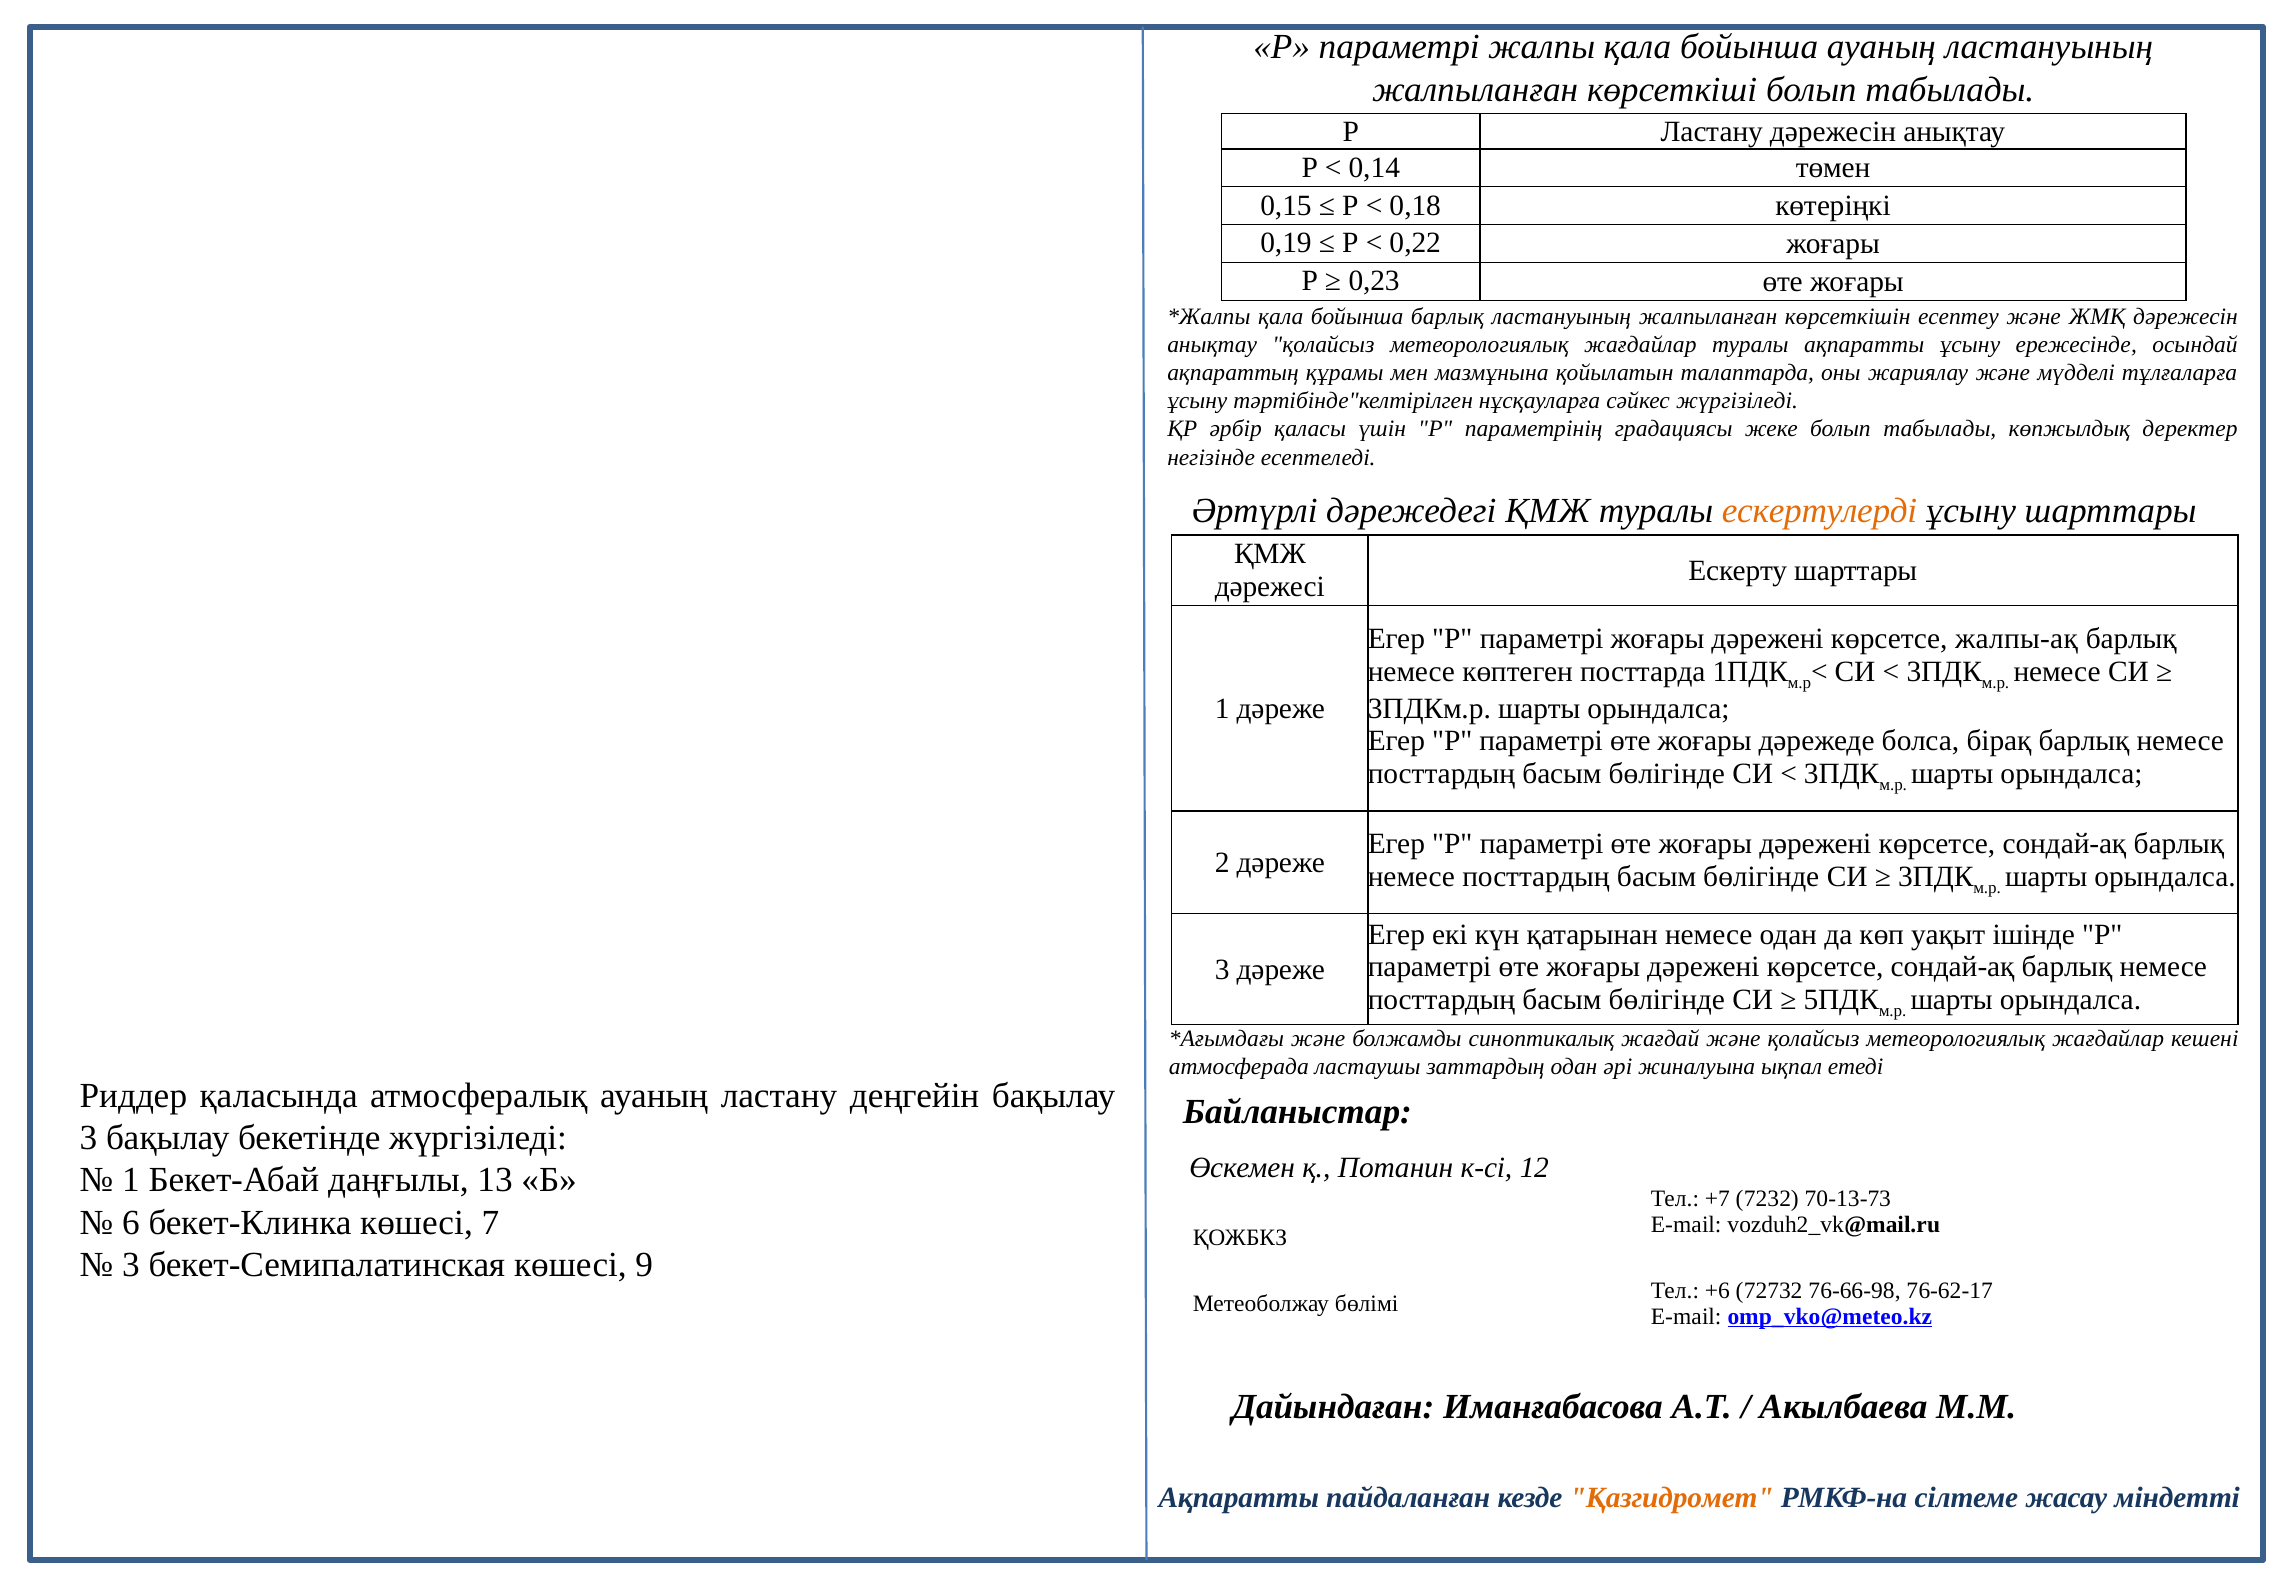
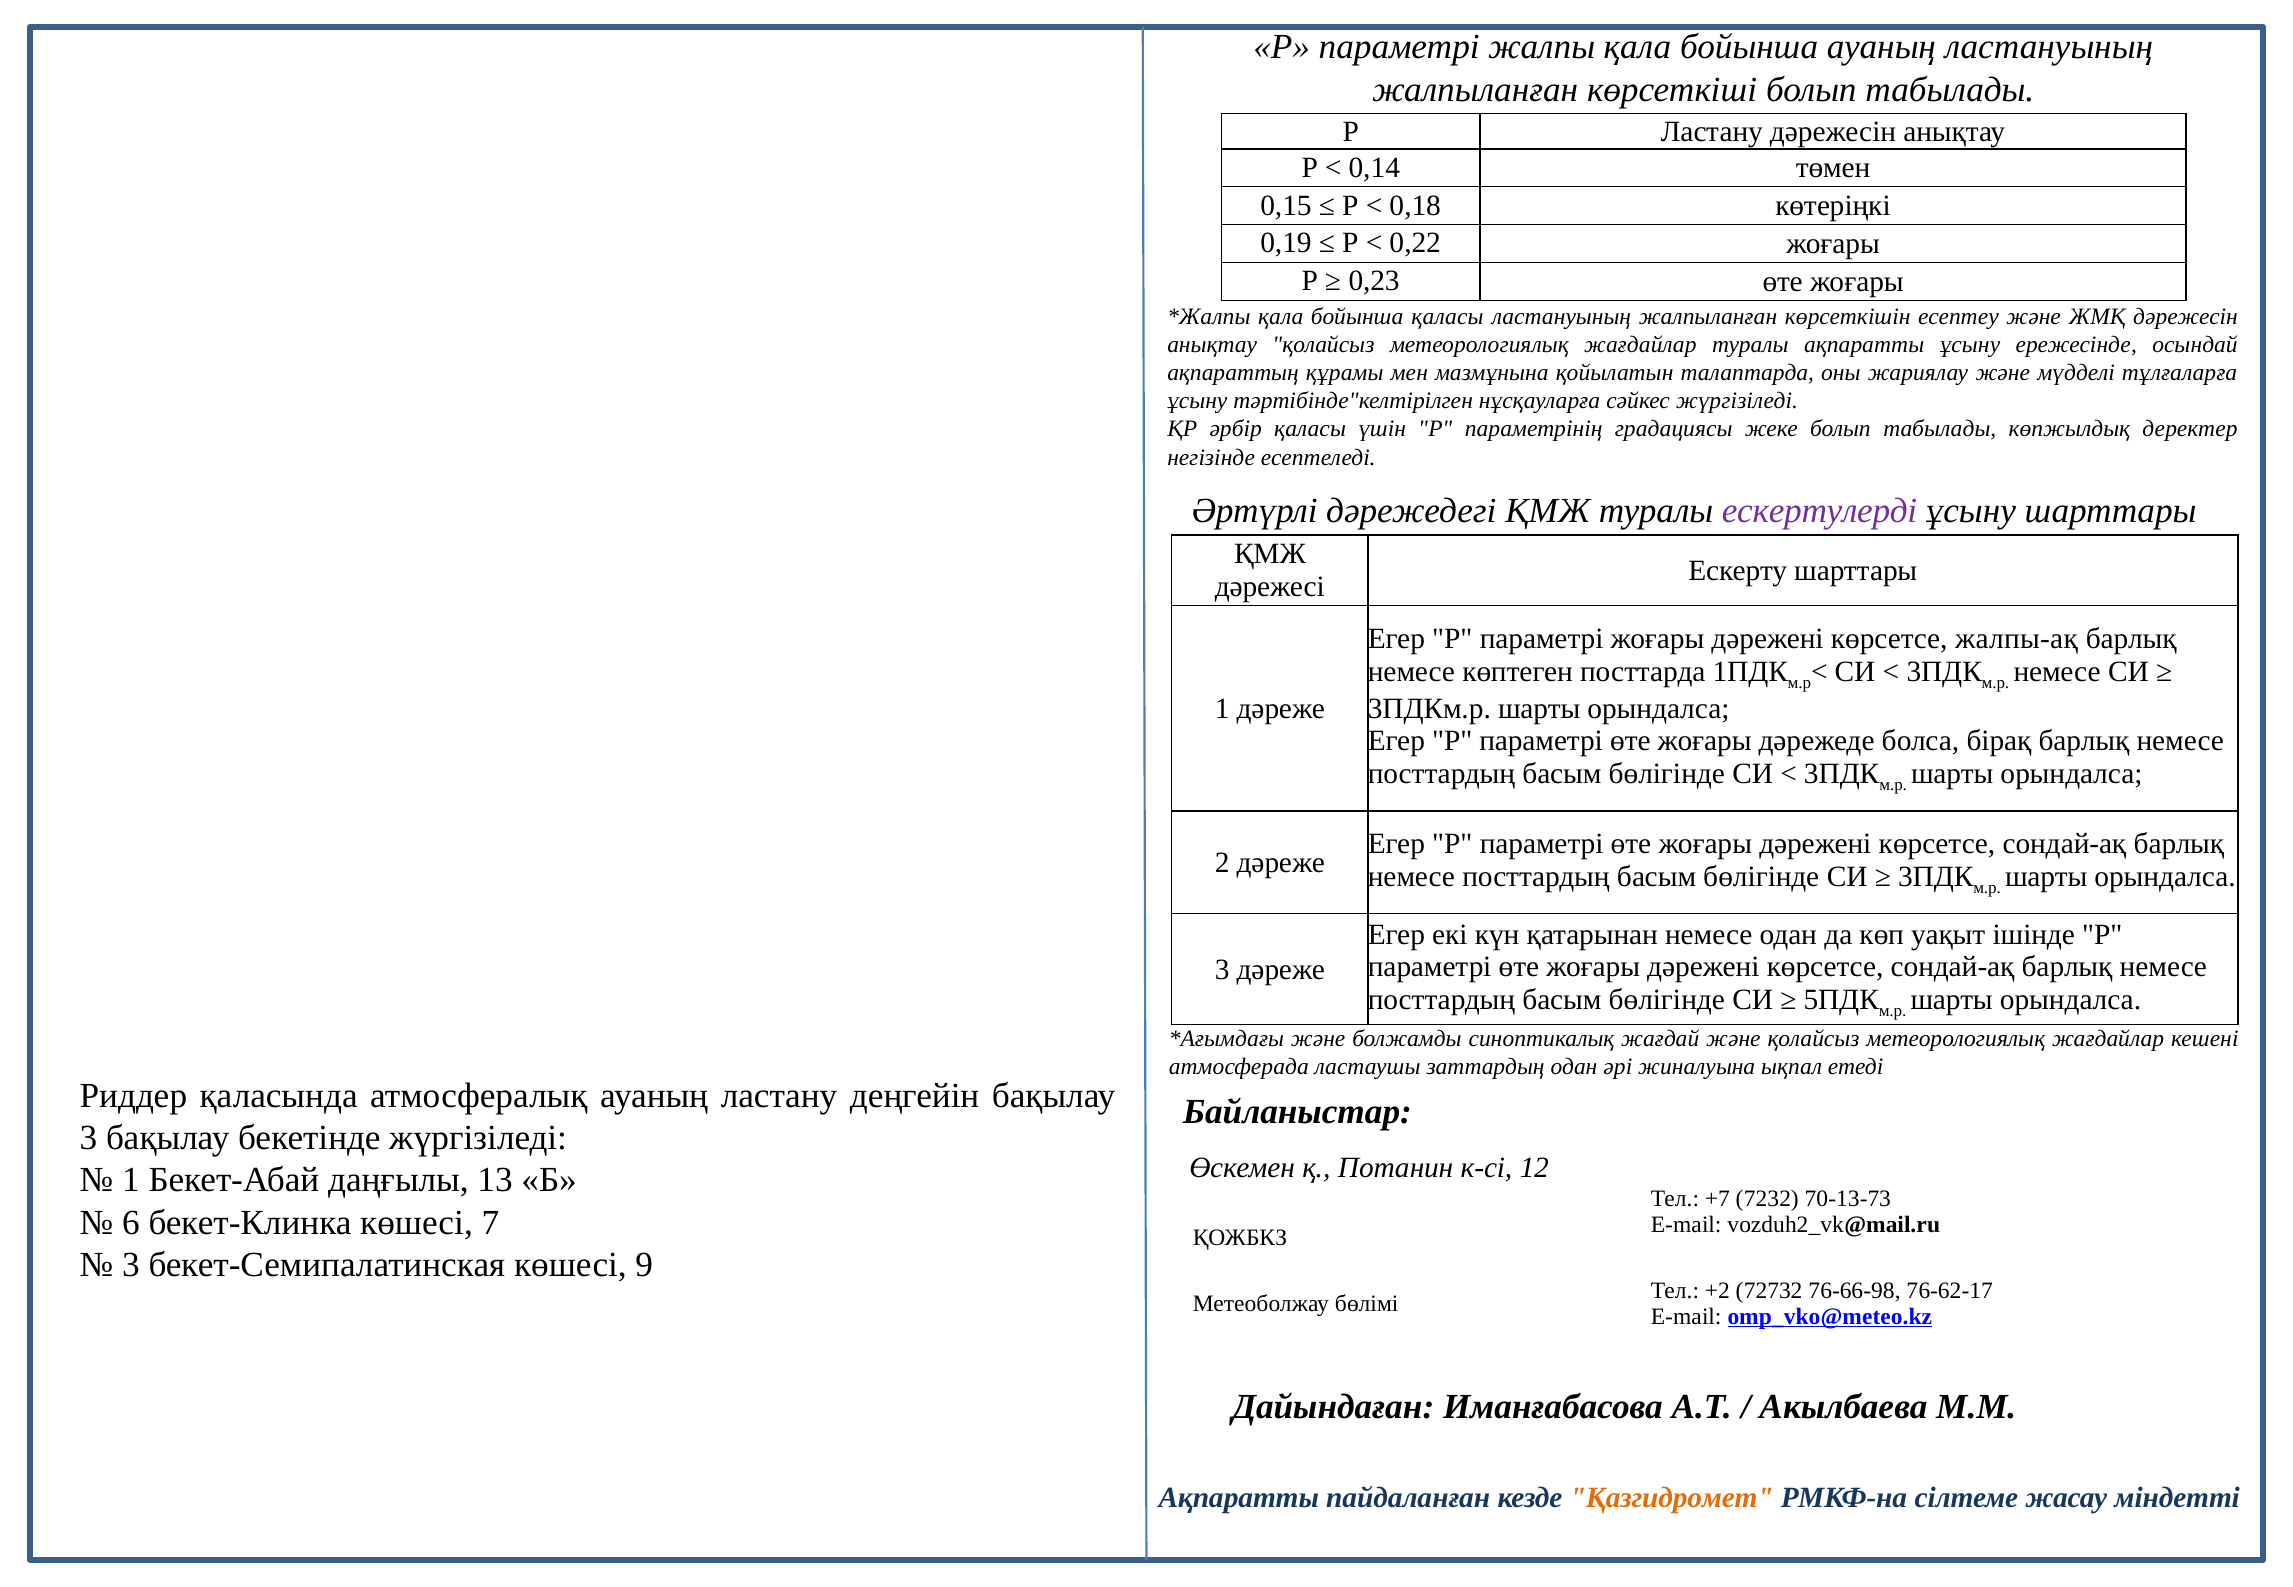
бойынша барлық: барлық -> қаласы (1448, 317)
ескертулерді colour: orange -> purple (1820, 511)
+6: +6 -> +2 (1717, 1291)
